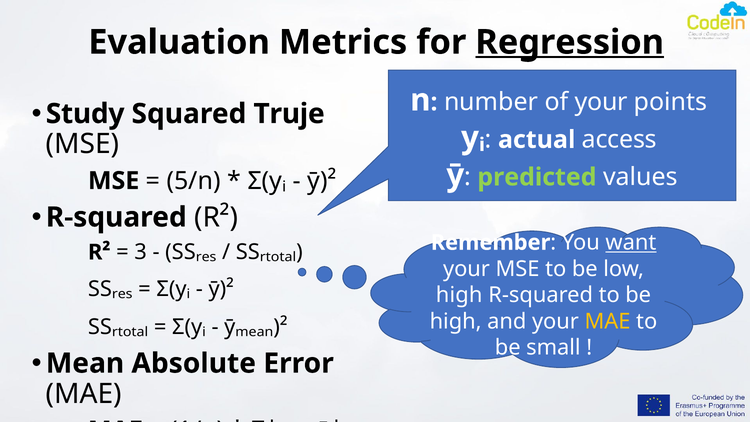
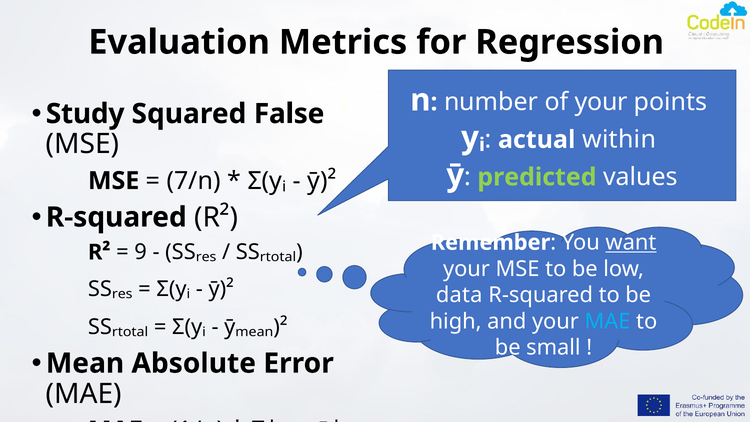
Regression underline: present -> none (570, 42)
Truje: Truje -> False (289, 114)
access: access -> within (619, 140)
5/n: 5/n -> 7/n (194, 181)
3: 3 -> 9 (141, 252)
high: high -> data (459, 295)
MAE colour: yellow -> light blue (608, 321)
